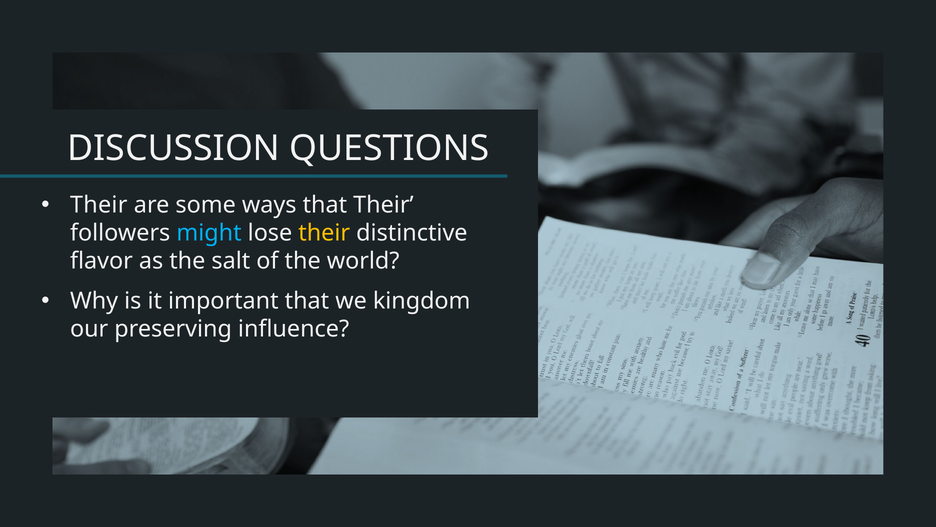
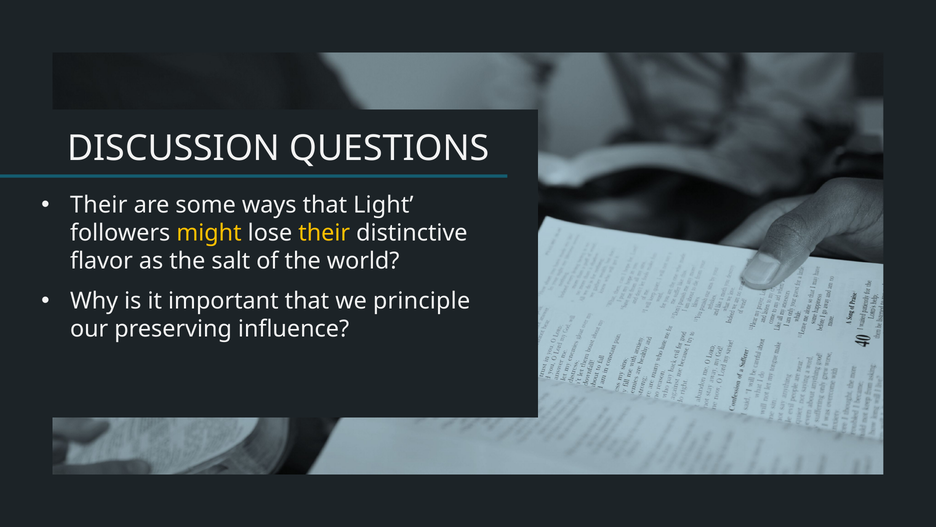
that Their: Their -> Light (383, 205)
might colour: light blue -> yellow (209, 233)
kingdom: kingdom -> principle (422, 301)
